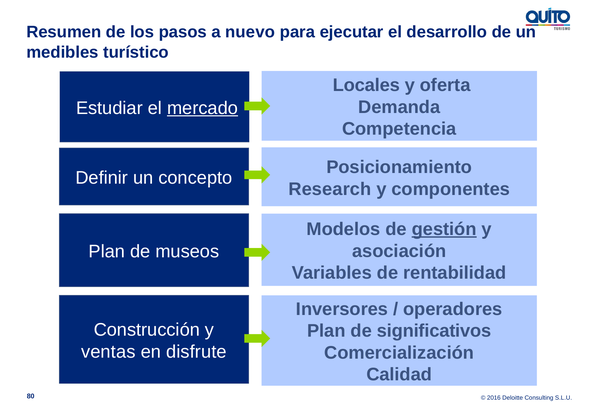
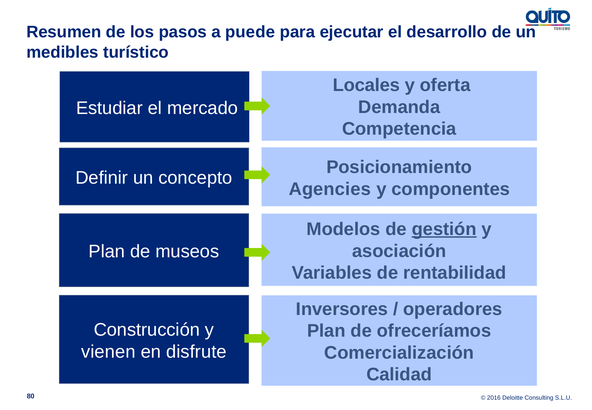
nuevo: nuevo -> puede (250, 32)
mercado underline: present -> none (203, 108)
Research: Research -> Agencies (330, 189)
significativos: significativos -> ofreceríamos (434, 331)
ventas: ventas -> vienen (108, 352)
